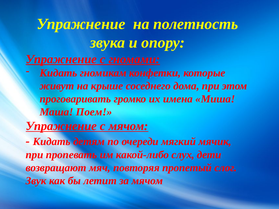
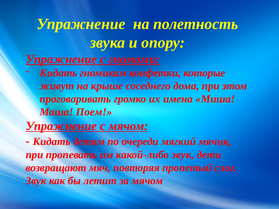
какой-либо слух: слух -> звук (183, 155)
